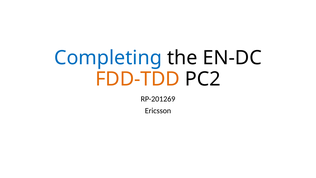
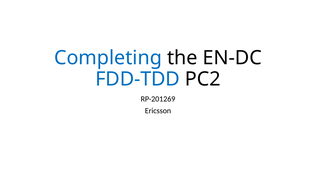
FDD-TDD colour: orange -> blue (138, 79)
